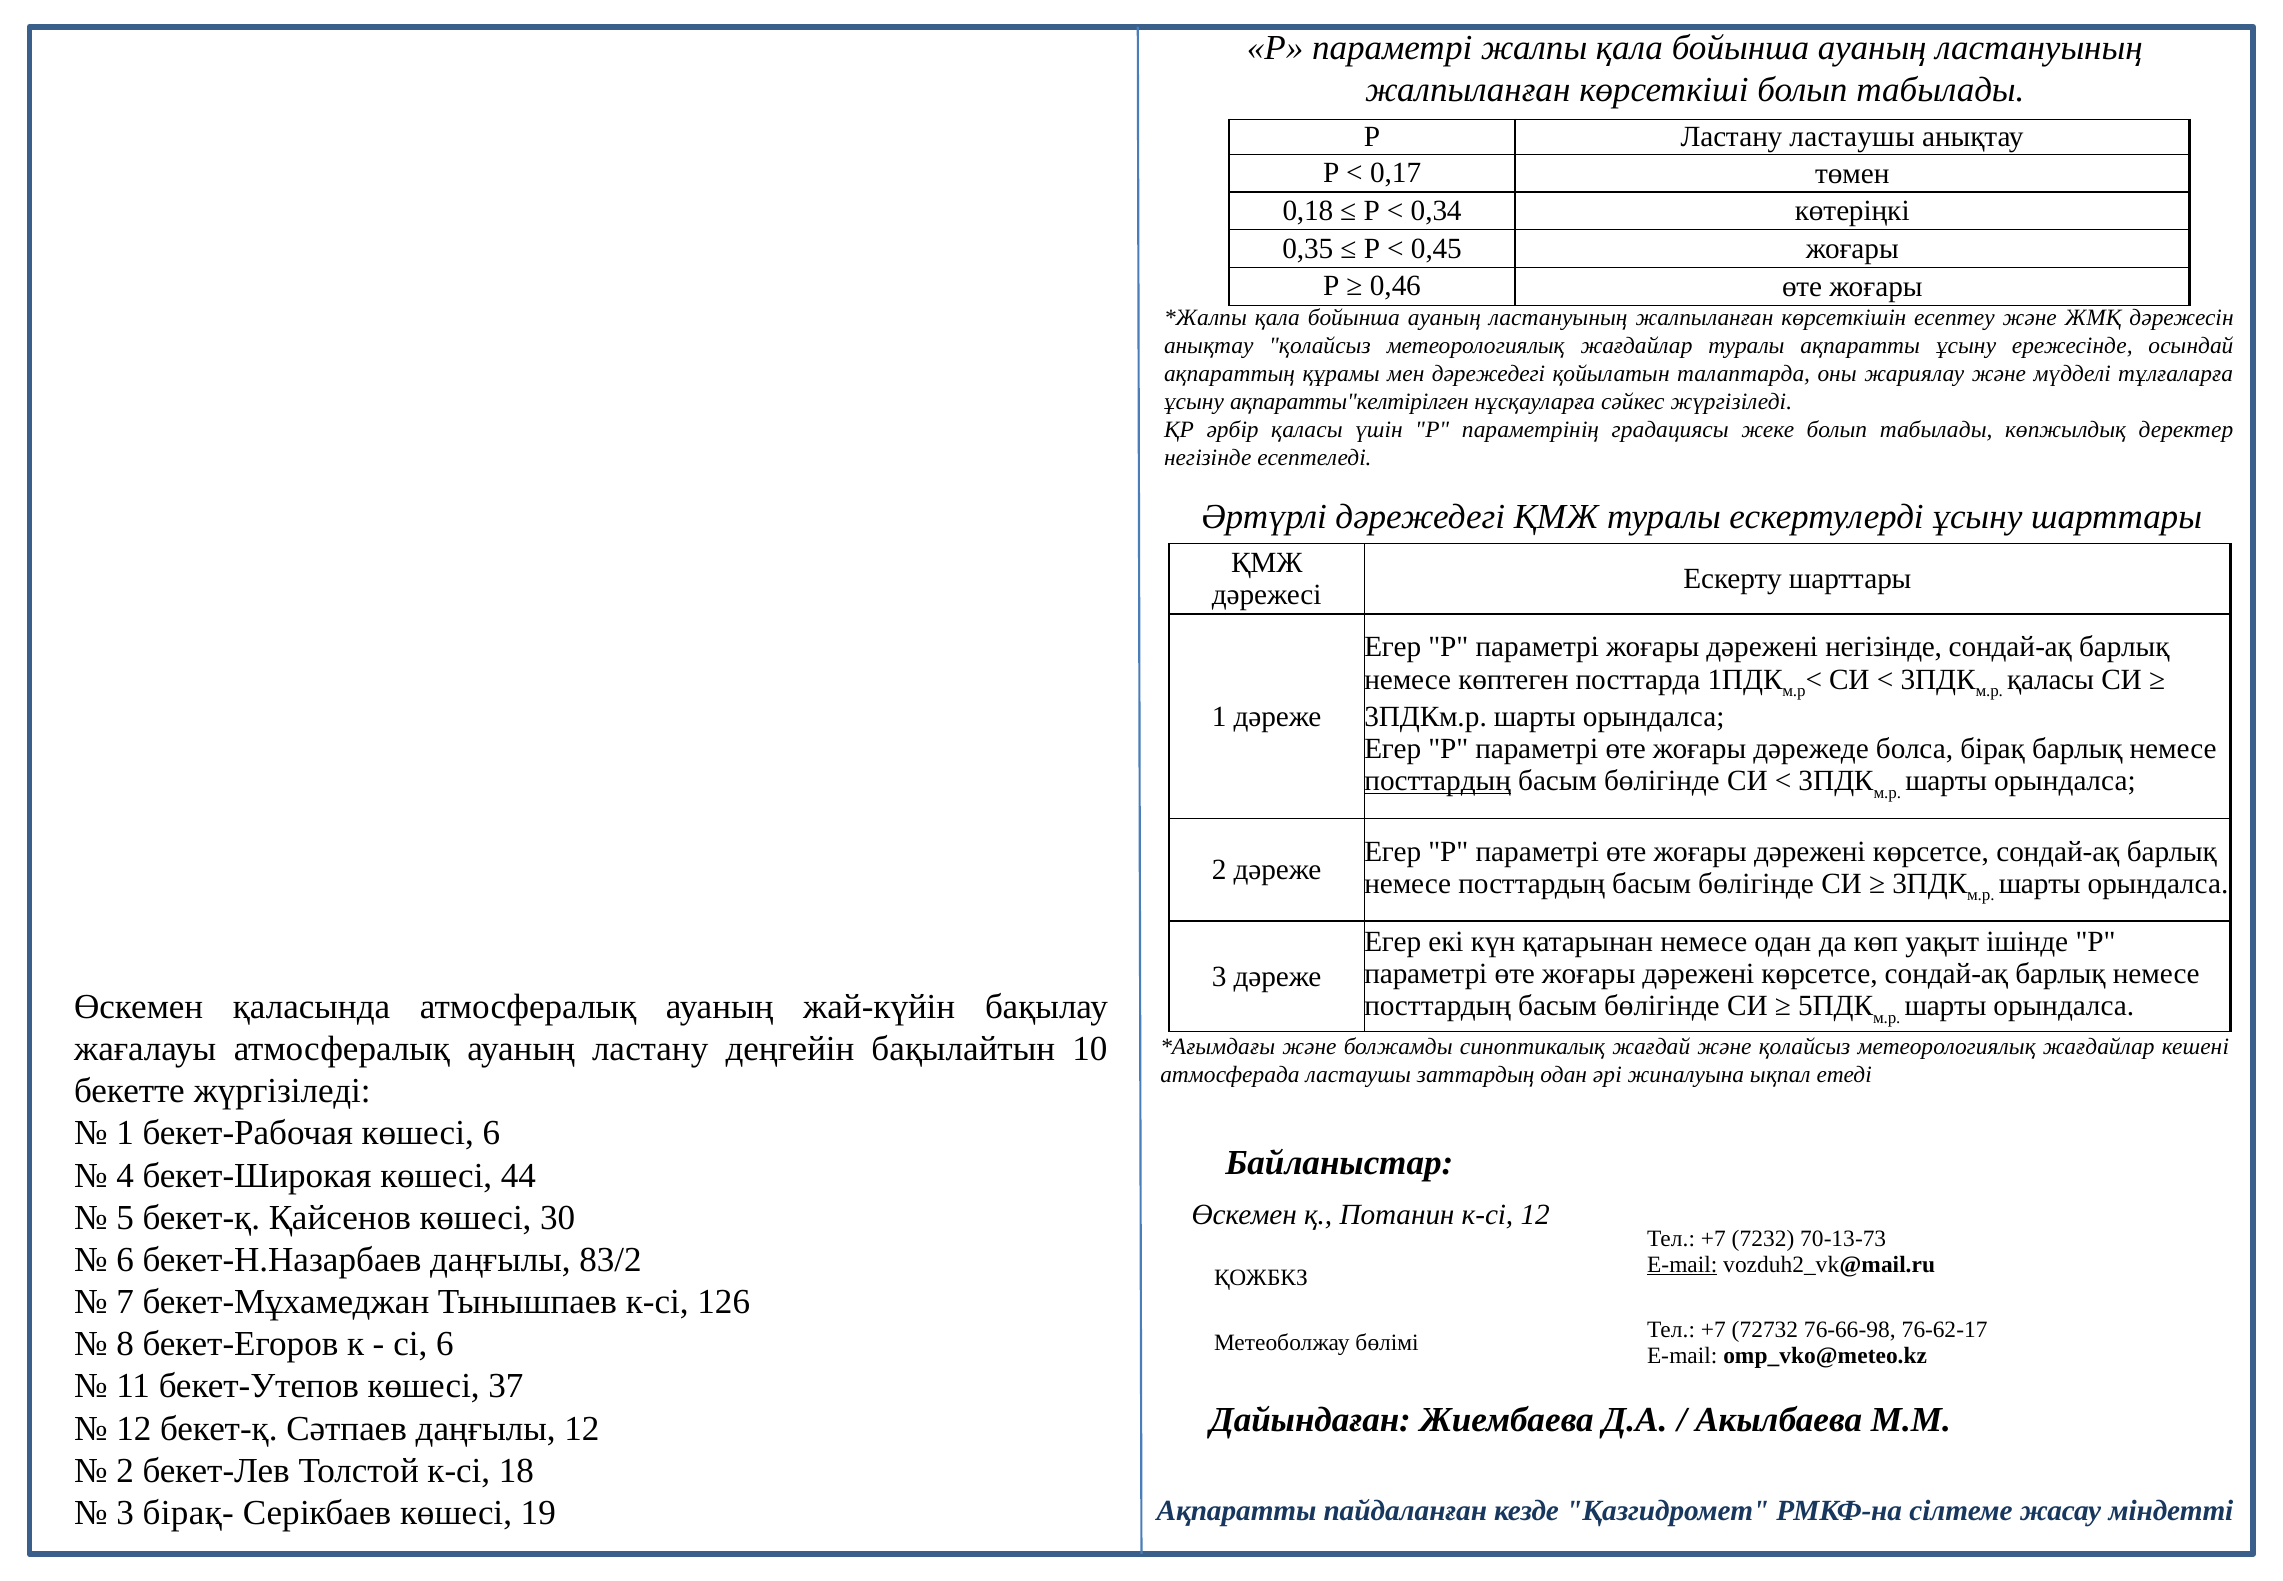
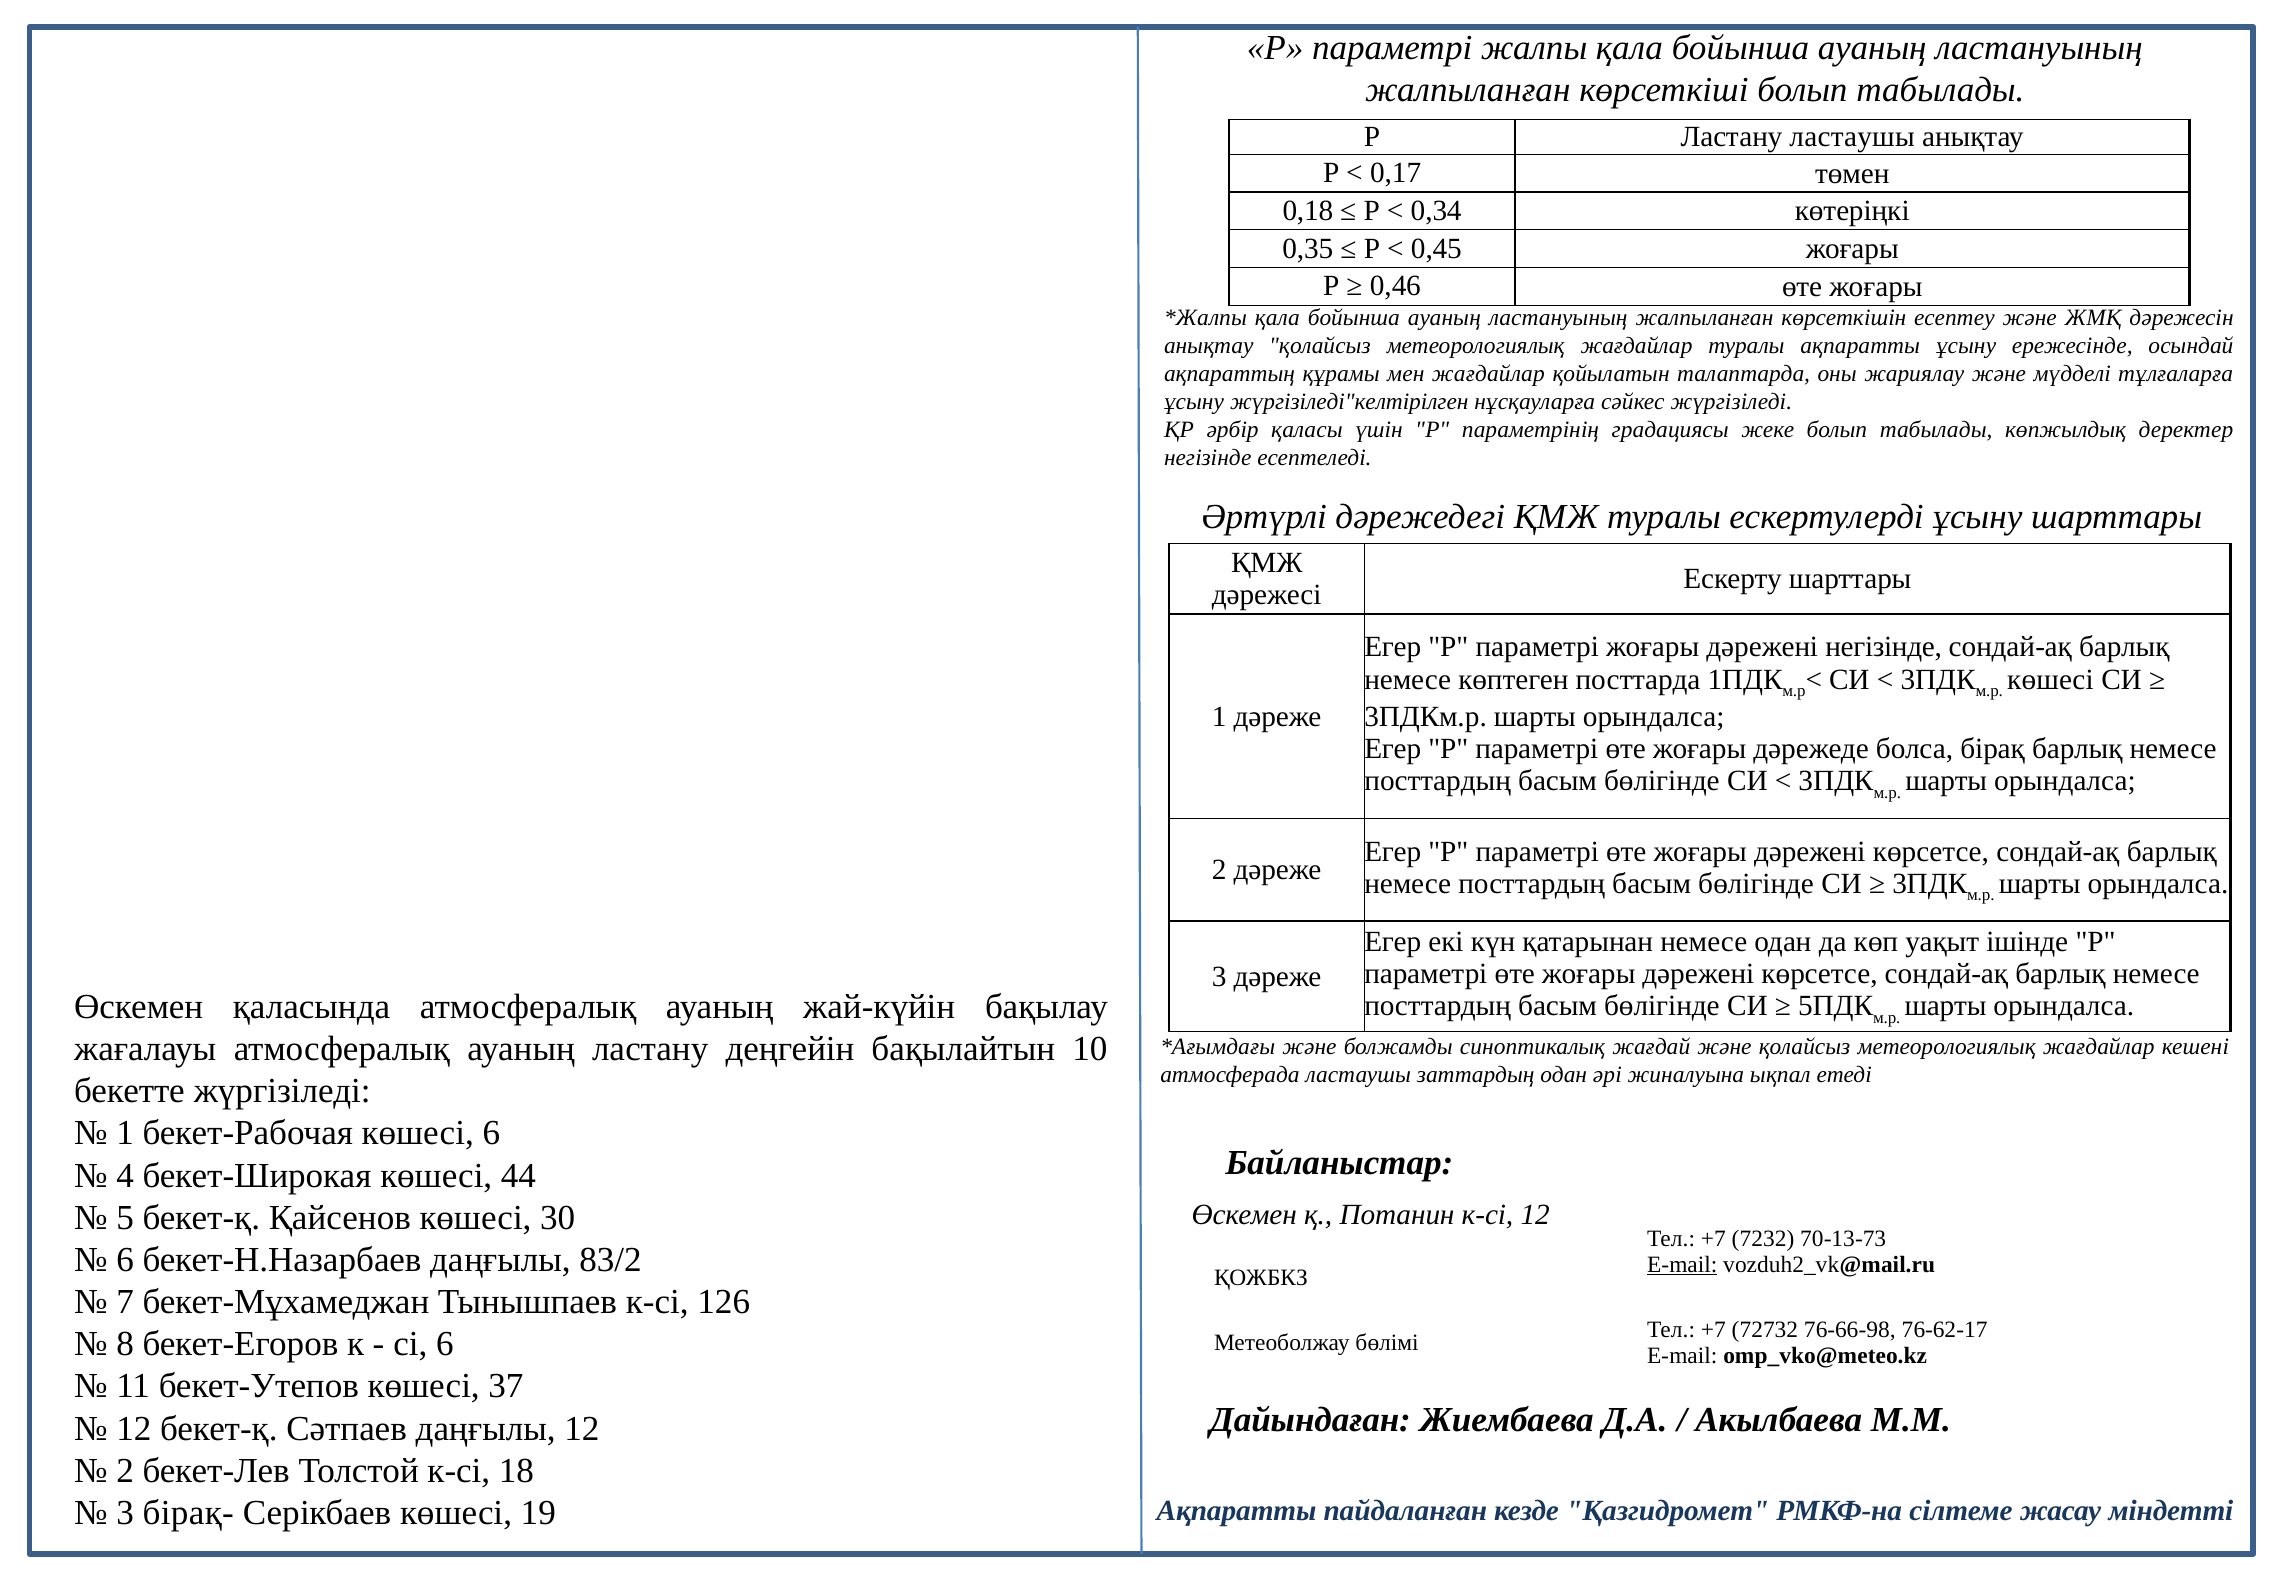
мен дәрежедегі: дәрежедегі -> жағдайлар (1488, 374)
ақпаратты"келтірілген: ақпаратты"келтірілген -> жүргізіледі"келтірілген (1349, 402)
қаласы: қаласы -> көшесі (2050, 679)
посттардың underline: present -> none (1438, 781)
